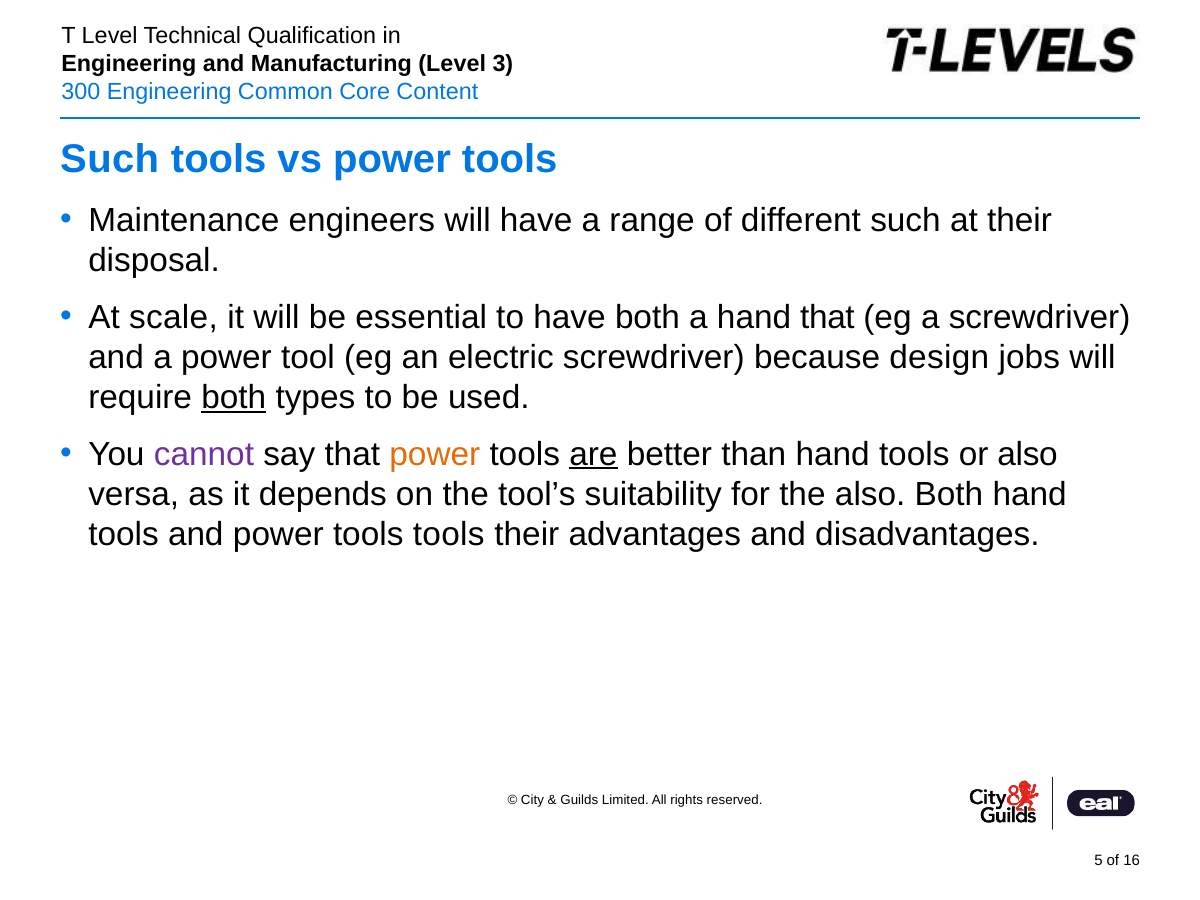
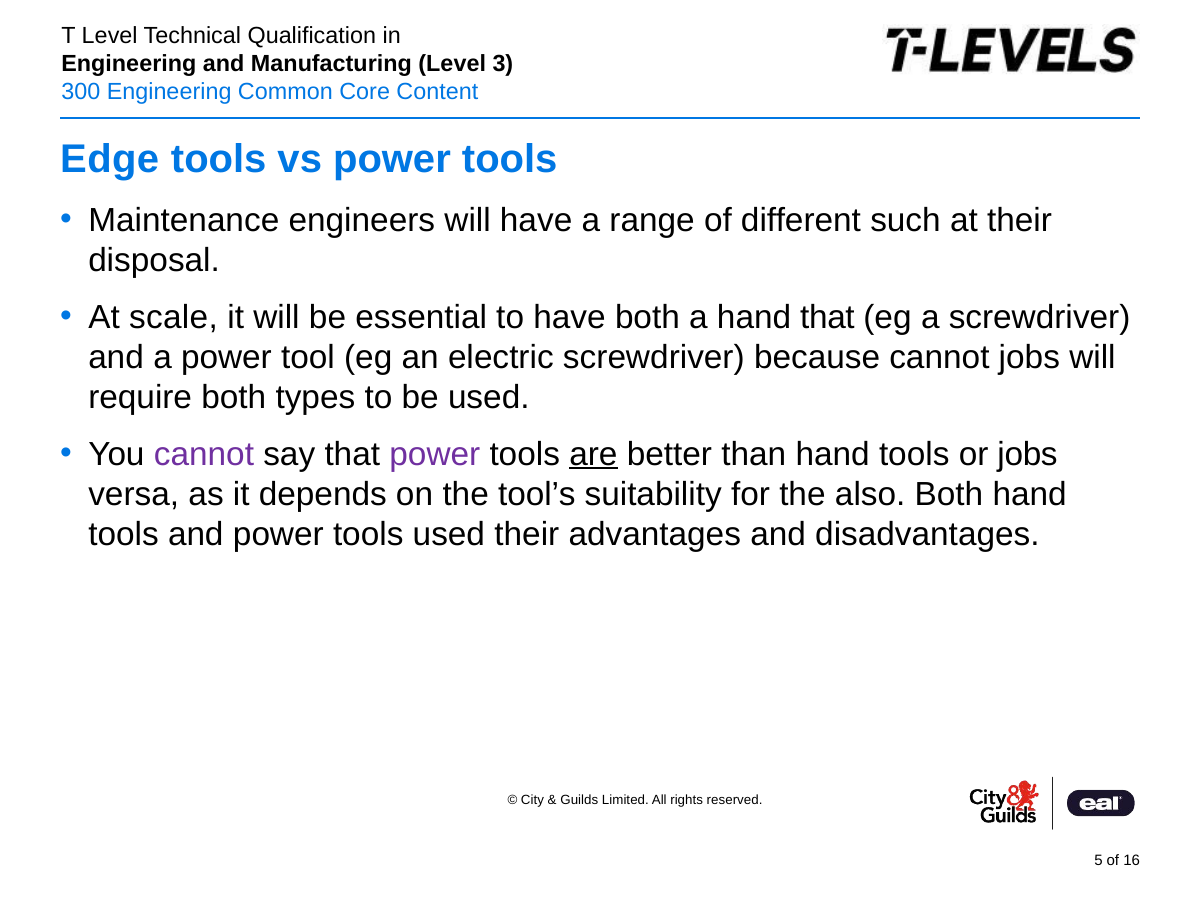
Such: Such -> Edge (110, 159)
because design: design -> cannot (939, 357)
both underline: present -> none (234, 397)
power colour: orange -> purple (435, 454)
or also: also -> jobs (1028, 454)
tools tools: tools -> used (449, 534)
